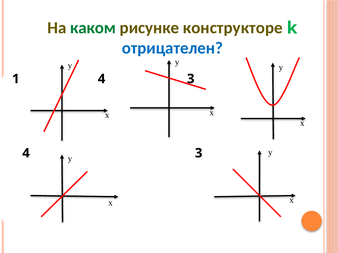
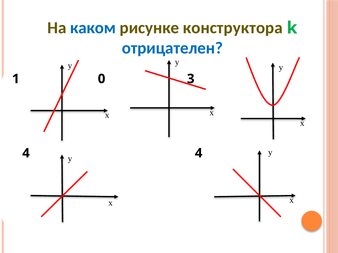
каком colour: green -> blue (93, 28)
конструкторе: конструкторе -> конструктора (233, 28)
1 4: 4 -> 0 (102, 79)
3: 3 -> 4 (199, 153)
